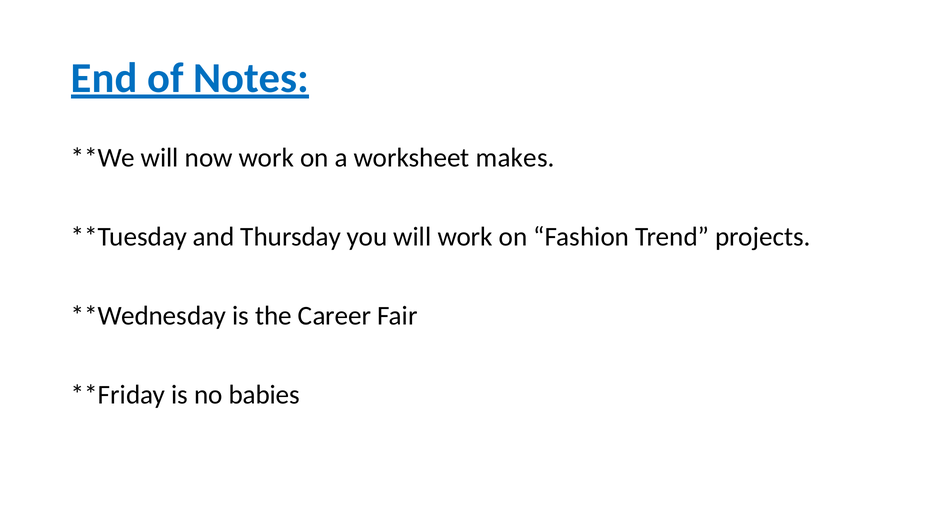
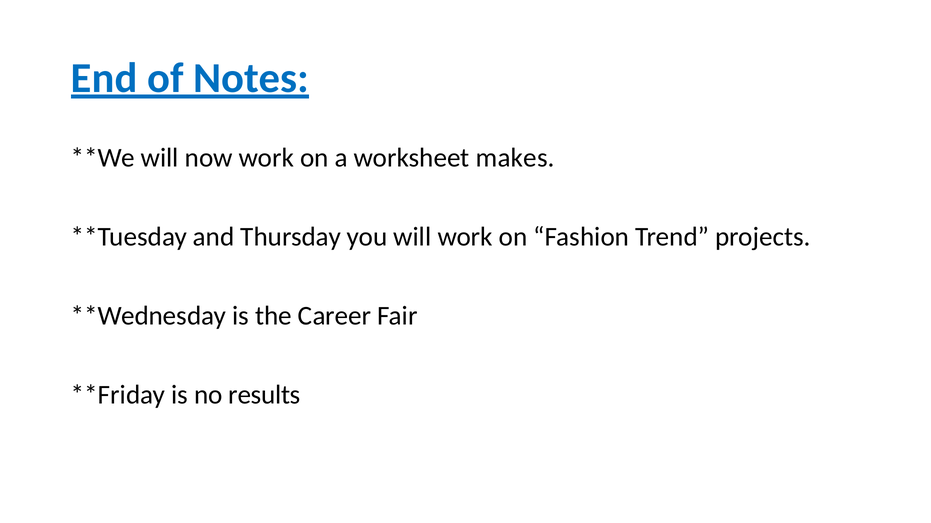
babies: babies -> results (264, 395)
